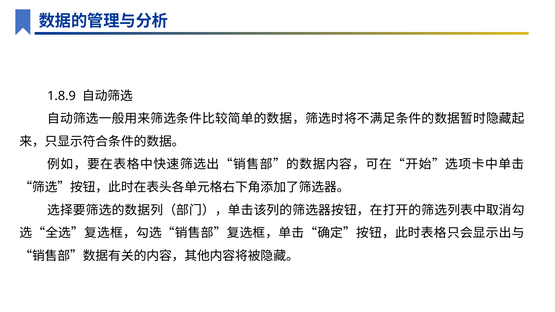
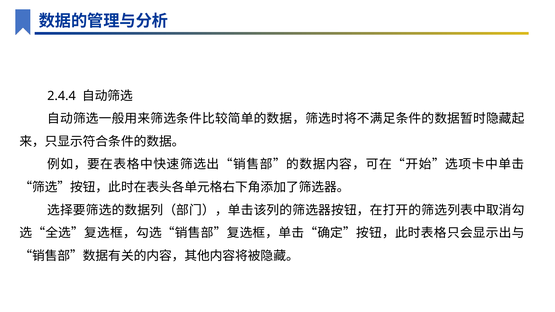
1.8.9: 1.8.9 -> 2.4.4 (61, 96)
